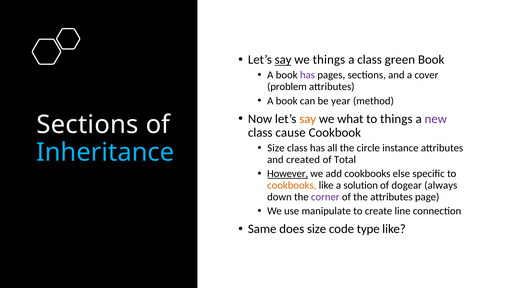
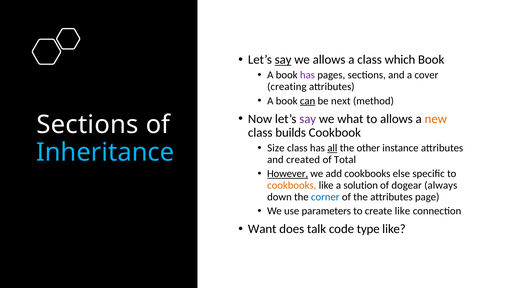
we things: things -> allows (329, 60)
green: green -> which (400, 60)
problem: problem -> creating (287, 87)
can underline: none -> present (308, 101)
year: year -> next (341, 101)
say colour: orange -> purple (308, 119)
to things: things -> allows (396, 119)
new colour: purple -> orange (436, 119)
cause: cause -> builds (291, 133)
all underline: none -> present (332, 148)
circle: circle -> other (368, 148)
corner colour: purple -> blue (325, 197)
manipulate: manipulate -> parameters (326, 211)
create line: line -> like (402, 211)
Same: Same -> Want (262, 229)
does size: size -> talk (317, 229)
